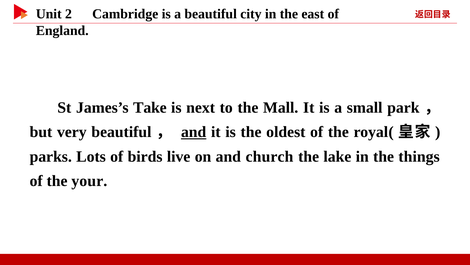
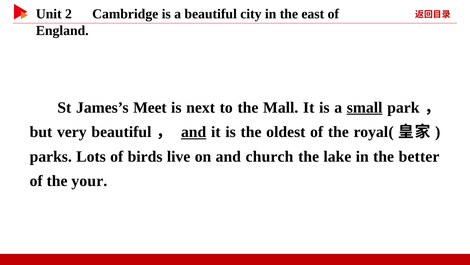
Take: Take -> Meet (150, 107)
small underline: none -> present (365, 107)
things: things -> better (419, 156)
